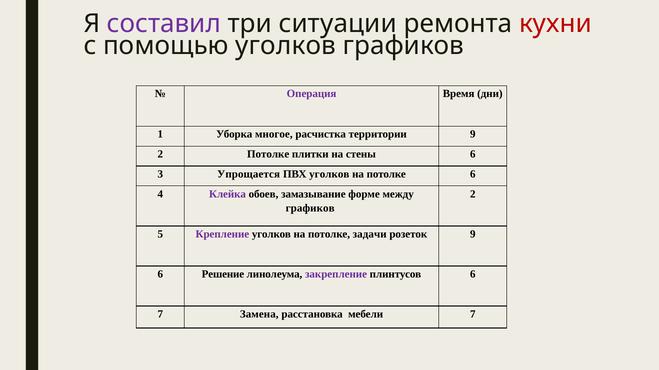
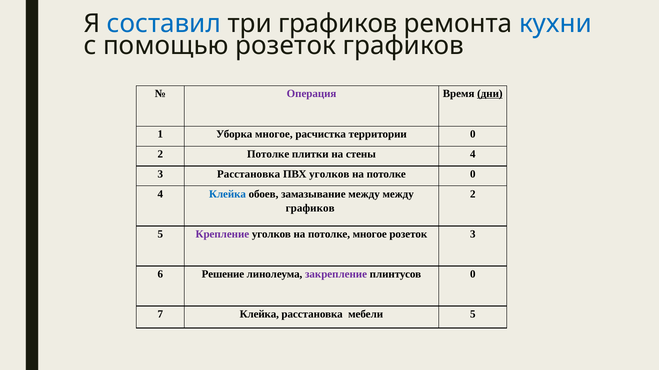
составил colour: purple -> blue (164, 24)
три ситуации: ситуации -> графиков (338, 24)
кухни colour: red -> blue (555, 24)
помощью уголков: уголков -> розеток (286, 46)
дни underline: none -> present (490, 94)
территории 9: 9 -> 0 (473, 134)
стены 6: 6 -> 4 (473, 154)
3 Упрощается: Упрощается -> Расстановка (249, 174)
потолке 6: 6 -> 0 (473, 174)
Клейка colour: purple -> blue (228, 194)
замазывание форме: форме -> между (364, 194)
потолке задачи: задачи -> многое (370, 234)
розеток 9: 9 -> 3 (473, 234)
плинтусов 6: 6 -> 0 (473, 274)
7 Замена: Замена -> Клейка (259, 315)
мебели 7: 7 -> 5 (473, 315)
